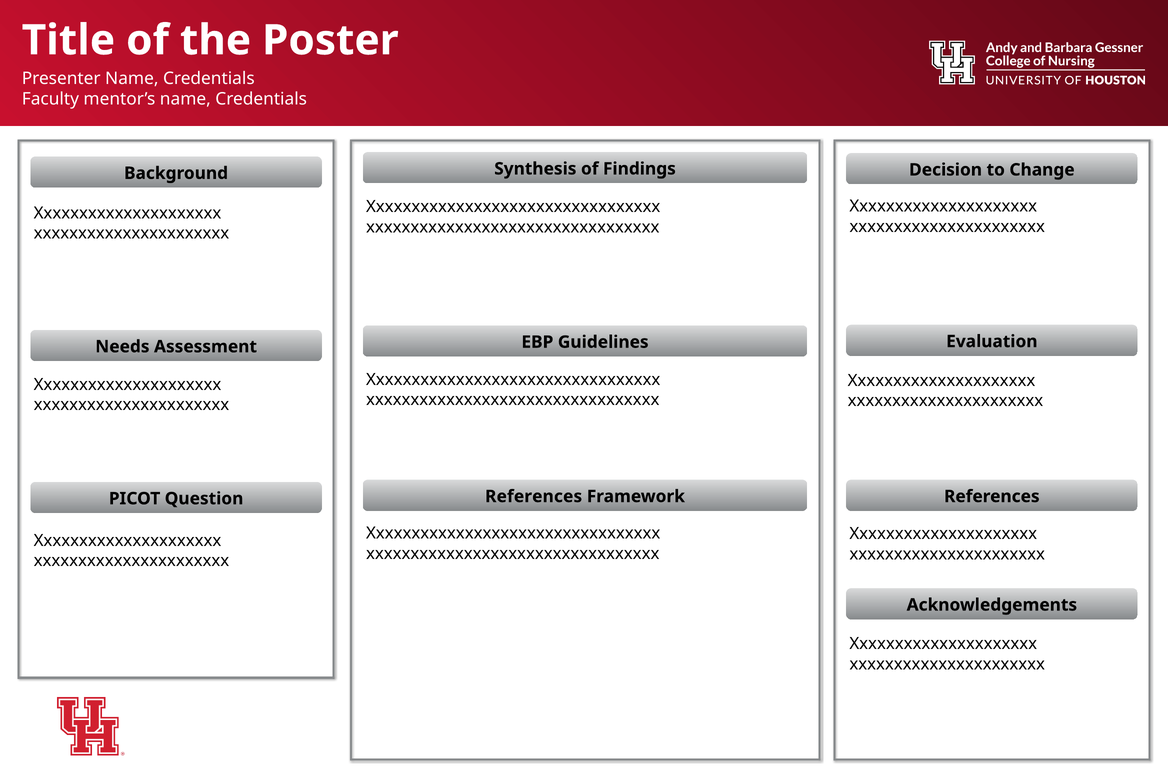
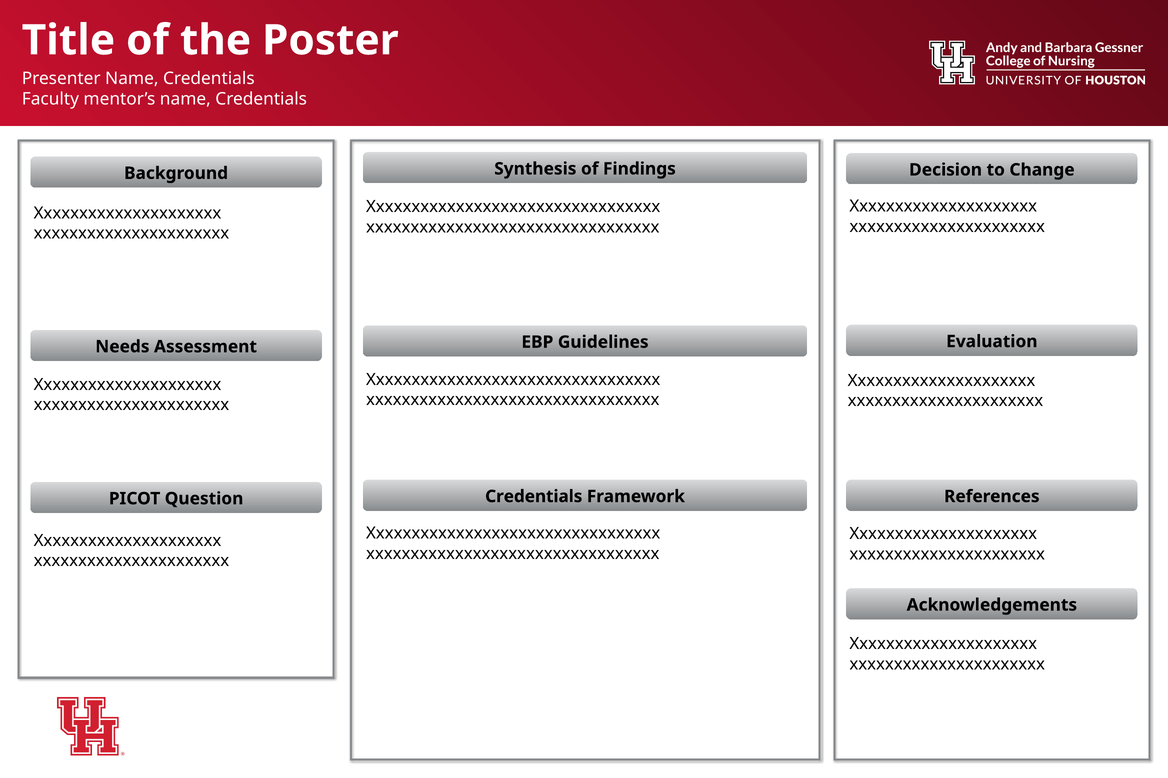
References: References -> Credentials (534, 497)
